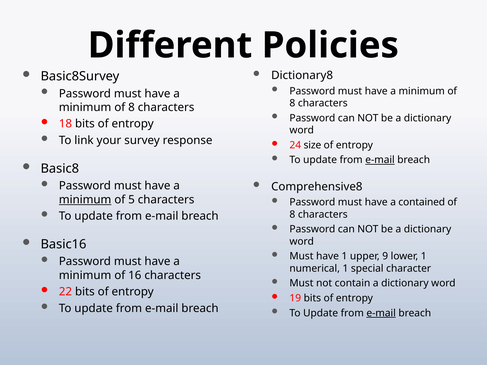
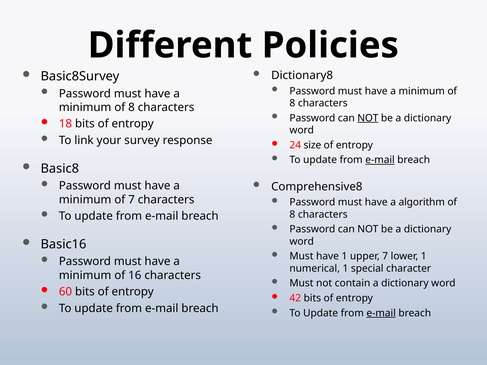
NOT underline: none -> present (368, 118)
minimum underline: present -> none (85, 200)
of 5: 5 -> 7 (132, 200)
contained: contained -> algorithm (422, 202)
upper 9: 9 -> 7 (385, 256)
22: 22 -> 60 (65, 292)
19: 19 -> 42 (295, 298)
